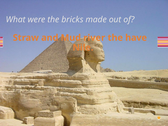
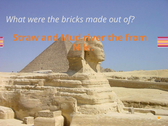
have: have -> from (136, 38)
